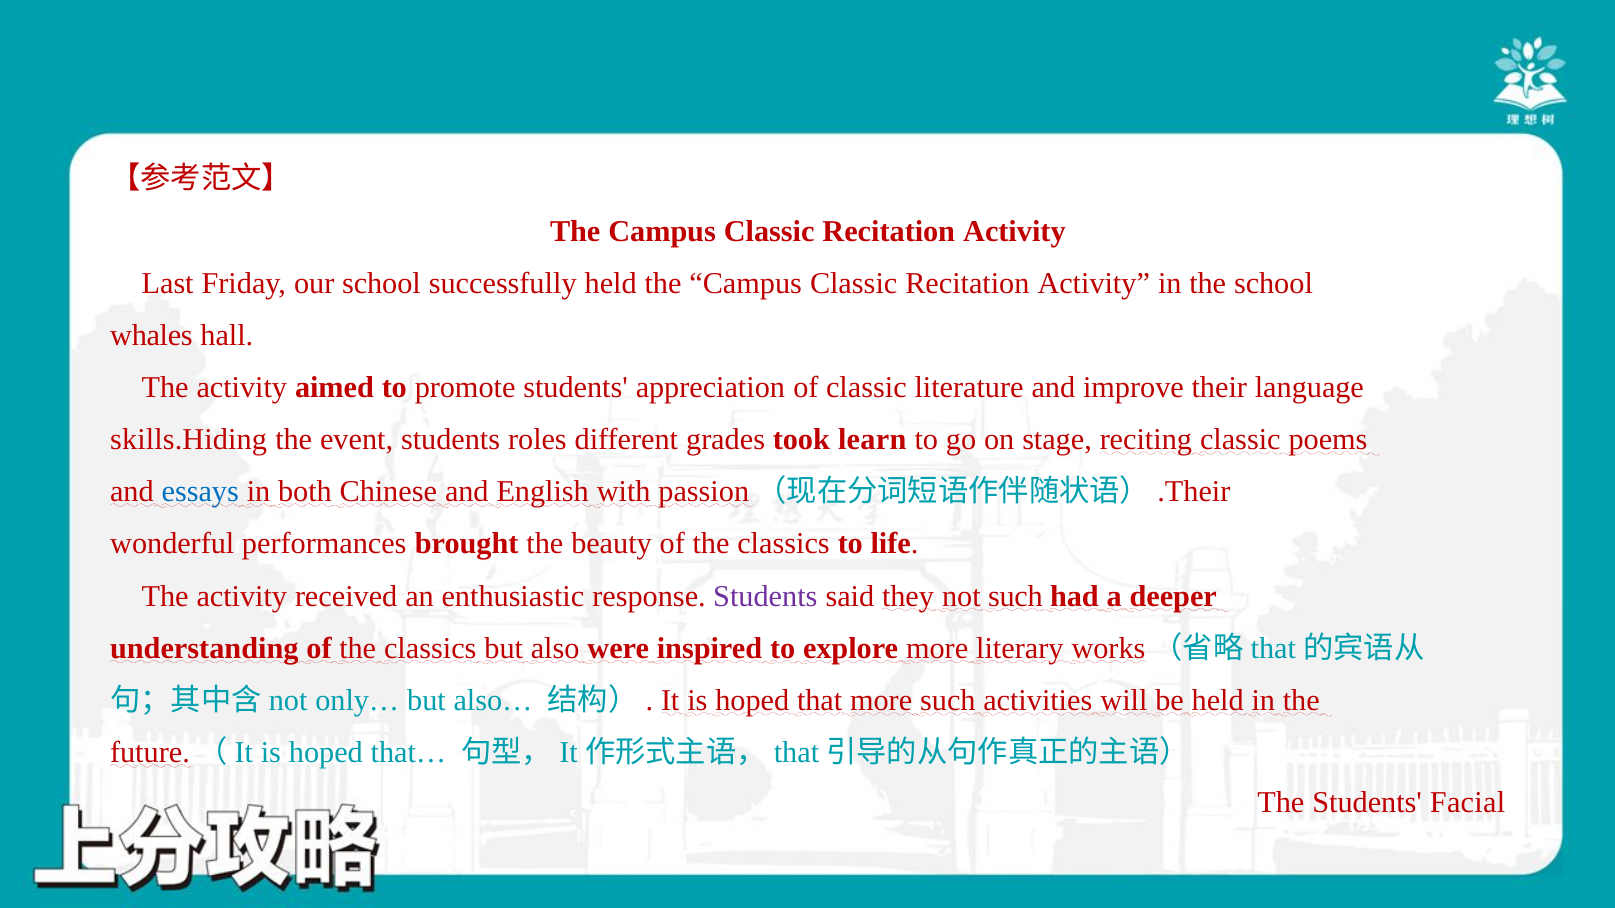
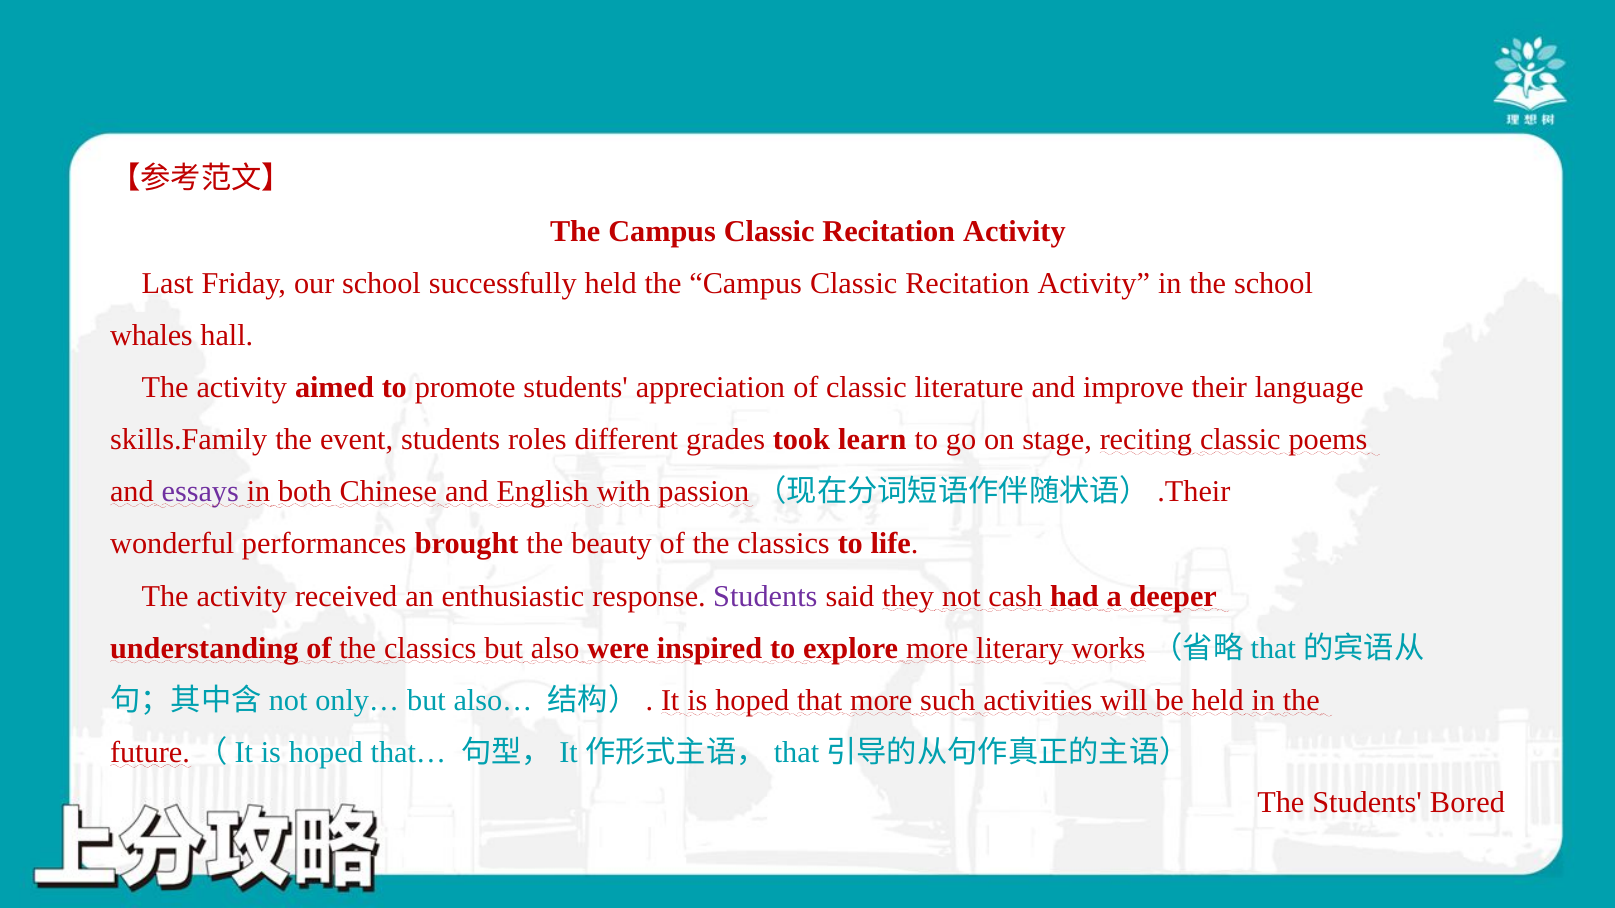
skills.Hiding: skills.Hiding -> skills.Family (189, 440)
essays colour: blue -> purple (200, 492)
not such: such -> cash (1015, 596)
Facial: Facial -> Bored (1468, 803)
